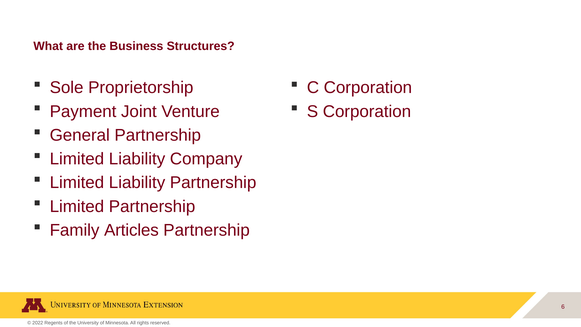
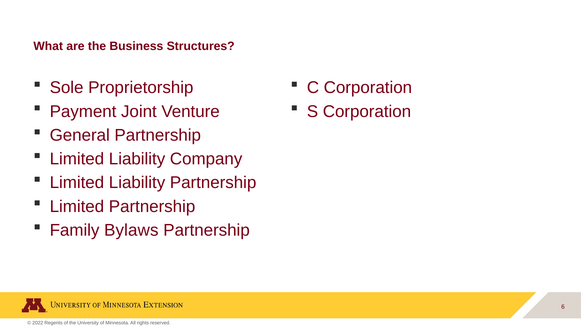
Articles: Articles -> Bylaws (131, 230)
